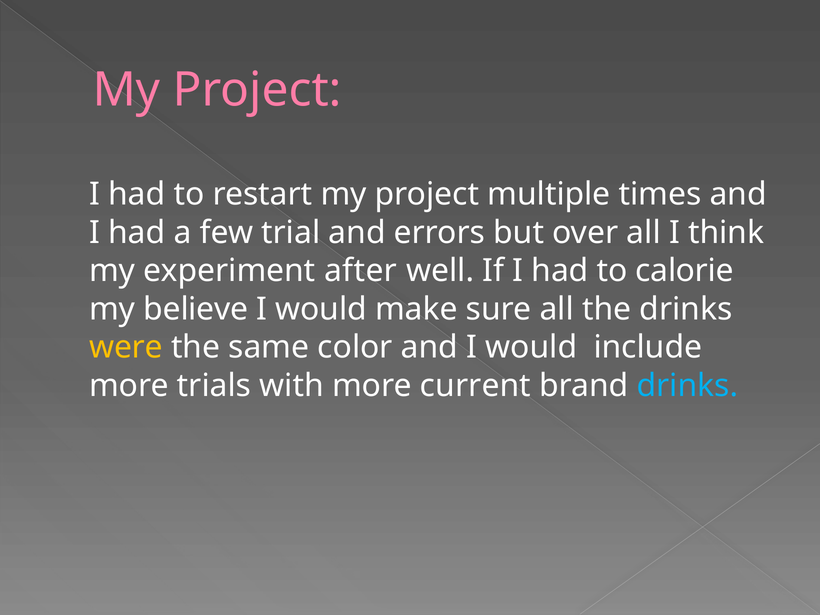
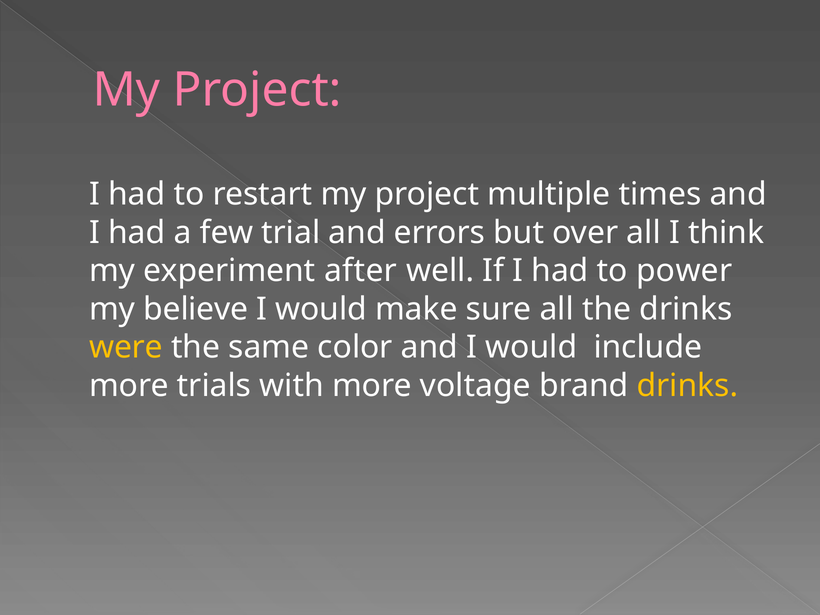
calorie: calorie -> power (684, 271)
current: current -> voltage (475, 386)
drinks colour: light blue -> yellow (687, 386)
